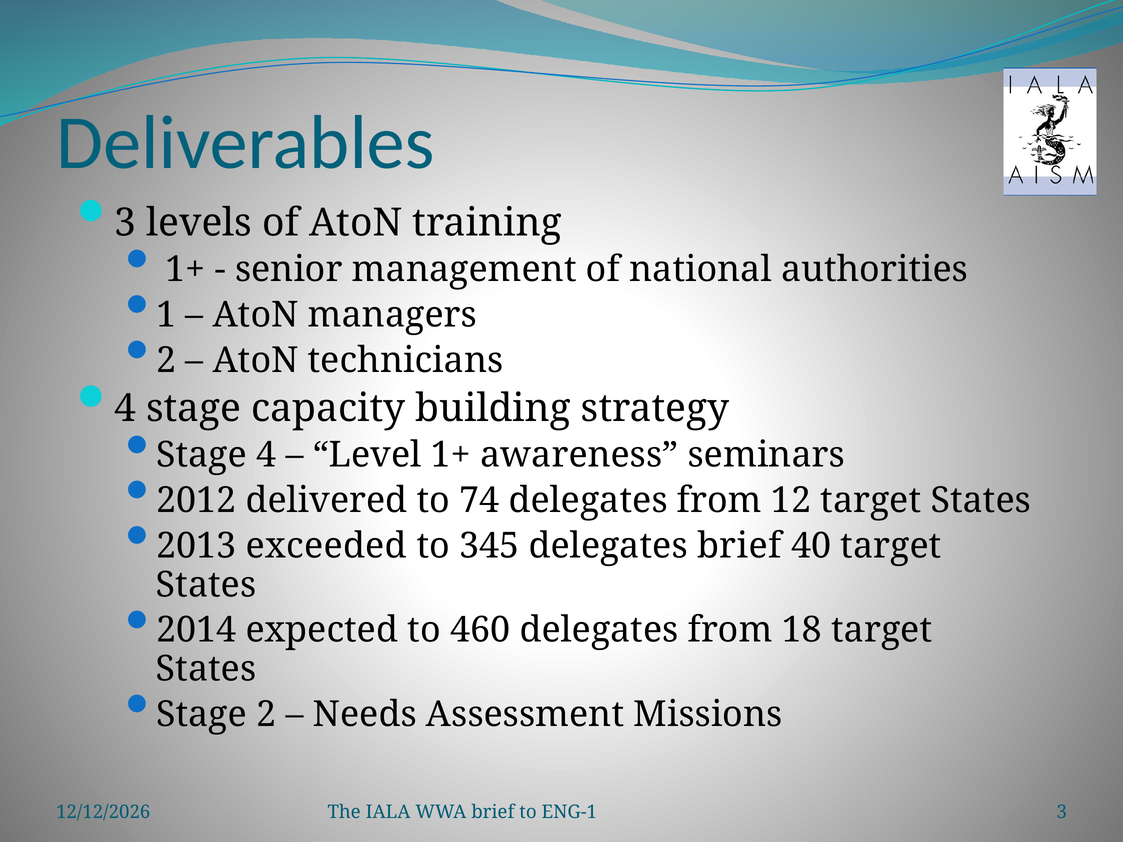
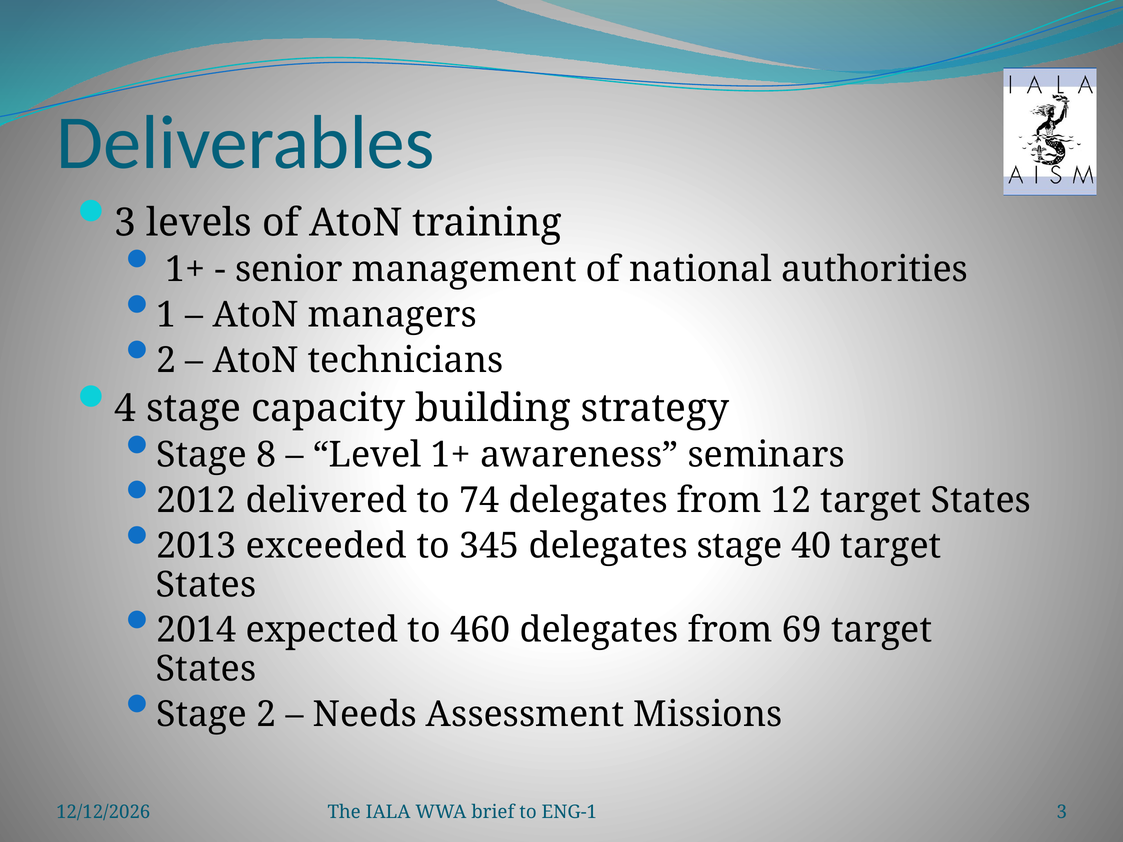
Stage 4: 4 -> 8 (266, 455)
delegates brief: brief -> stage (740, 546)
18: 18 -> 69 (802, 630)
